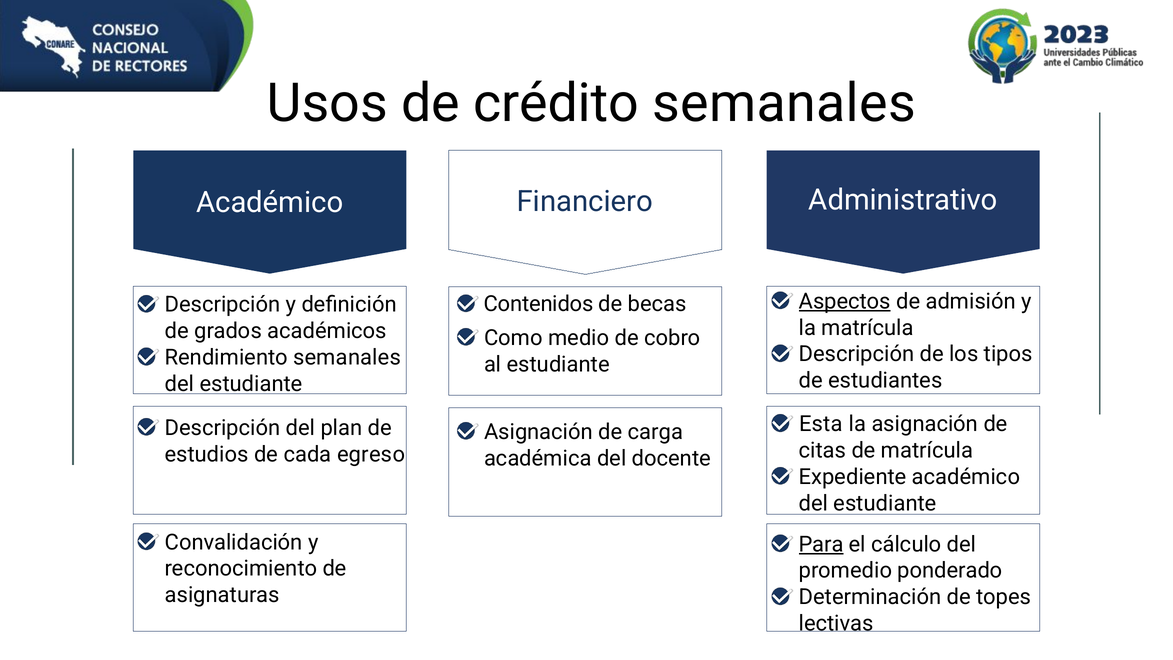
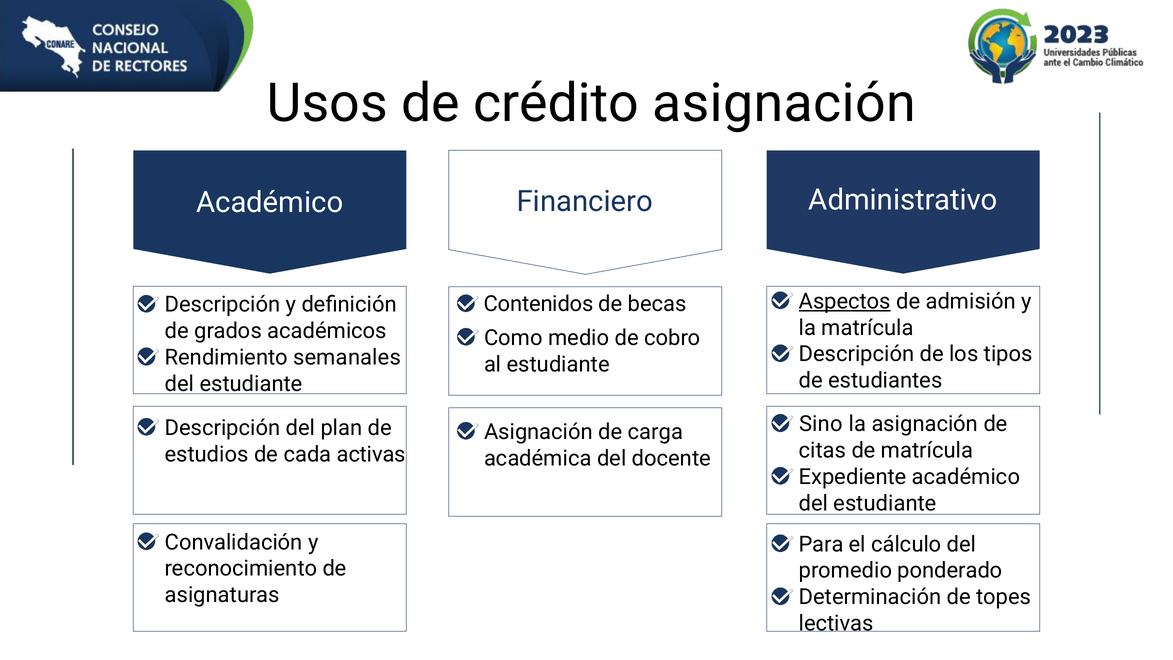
crédito semanales: semanales -> asignación (784, 104)
Esta: Esta -> Sino (821, 424)
egreso: egreso -> activas (371, 454)
Para underline: present -> none (821, 544)
